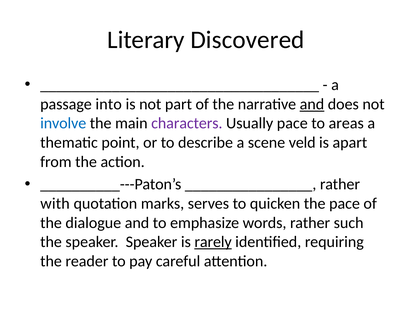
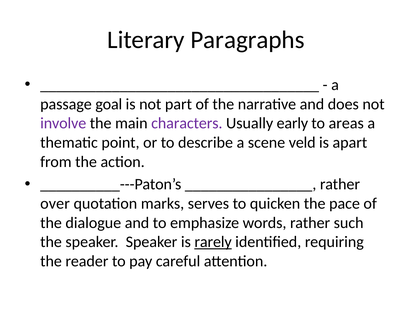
Discovered: Discovered -> Paragraphs (248, 40)
into: into -> goal (109, 104)
and underline: present -> none (312, 104)
involve colour: blue -> purple (63, 123)
Usually pace: pace -> early (292, 123)
with: with -> over (55, 204)
